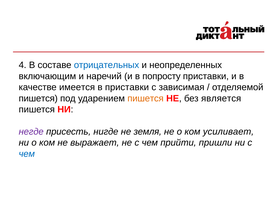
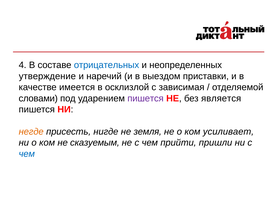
включающим: включающим -> утверждение (47, 76)
попросту: попросту -> выездом (161, 76)
в приставки: приставки -> осклизлой (127, 87)
пишется: пишется -> словами (38, 98)
пишется colour: orange -> purple (146, 98)
негде colour: purple -> orange (31, 131)
выражает: выражает -> сказуемым (95, 143)
